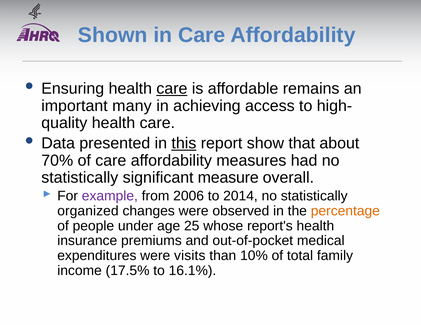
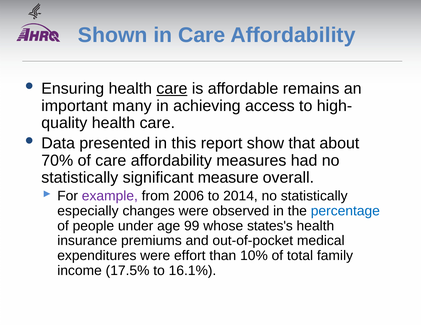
this underline: present -> none (184, 143)
organized: organized -> especially (88, 211)
percentage colour: orange -> blue (345, 211)
25: 25 -> 99 (192, 226)
report's: report's -> states's (270, 226)
visits: visits -> effort (190, 256)
